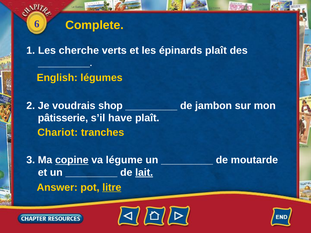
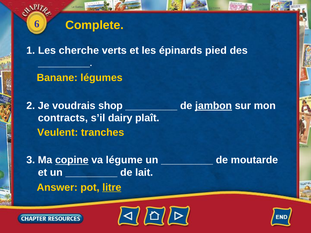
épinards plaît: plaît -> pied (216, 50)
English: English -> Banane (57, 78)
jambon underline: none -> present (214, 106)
pâtisserie: pâtisserie -> contracts (63, 118)
have: have -> dairy (120, 118)
Chariot: Chariot -> Veulent (58, 133)
lait underline: present -> none (144, 173)
